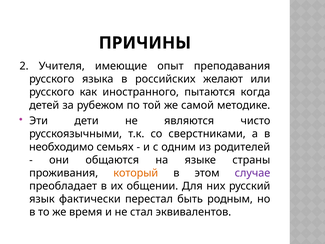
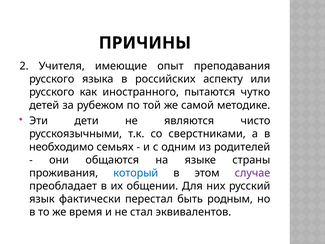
желают: желают -> аспекту (223, 79)
когда: когда -> чутко (255, 92)
который colour: orange -> blue (136, 173)
